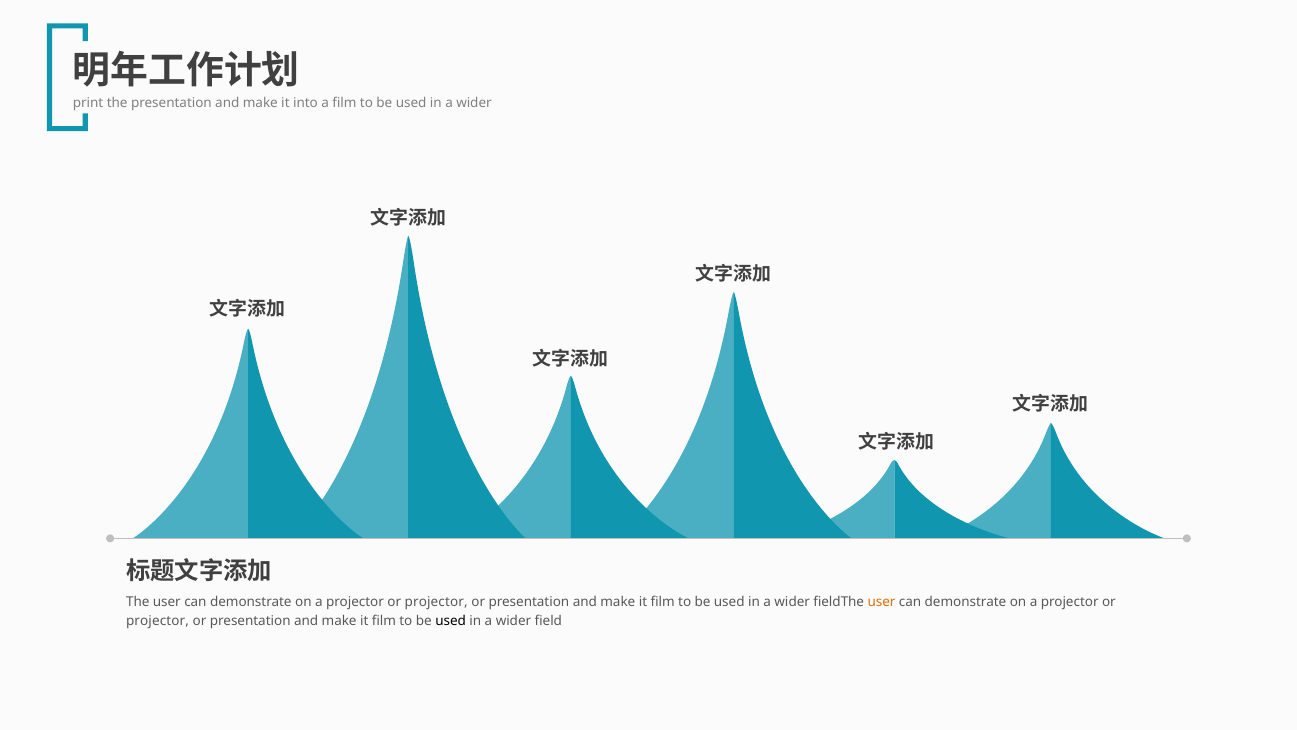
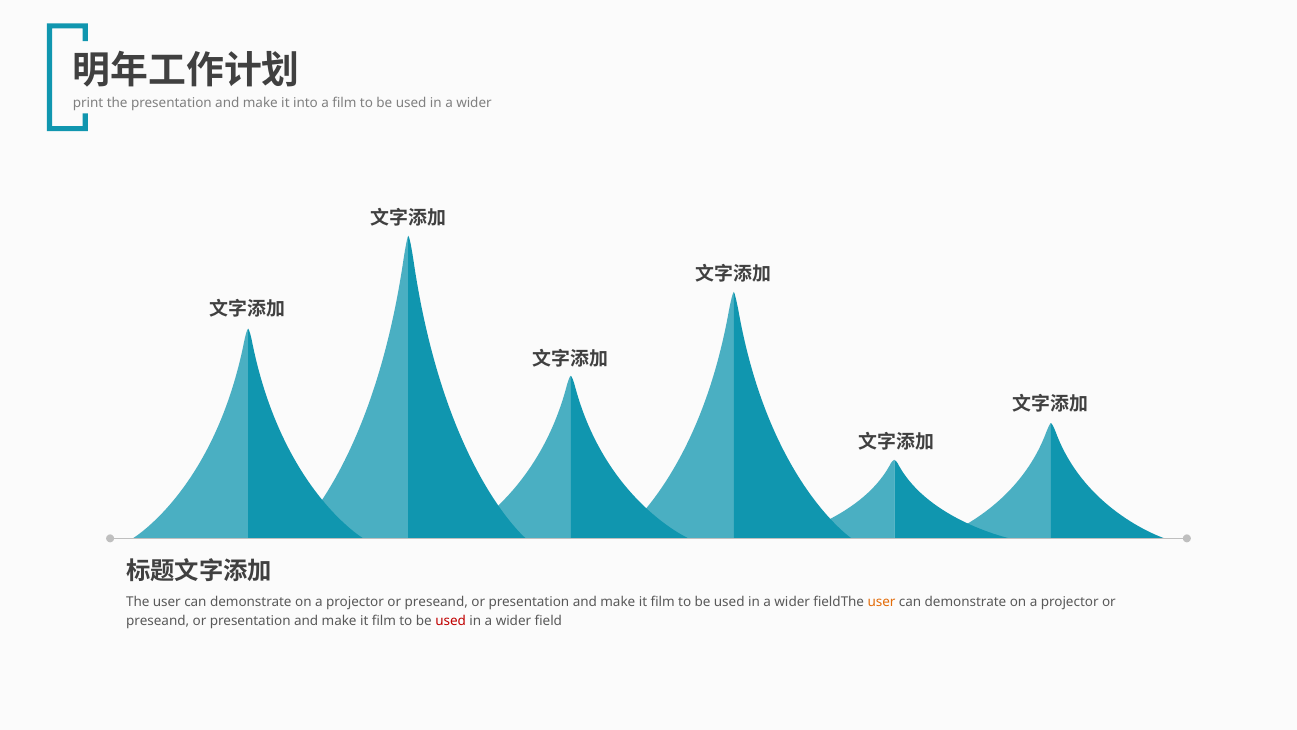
projector: projector -> preseand (436, 602)
projector: projector -> preseand (158, 620)
used colour: black -> red (451, 620)
